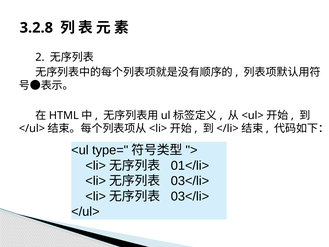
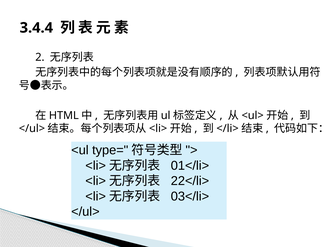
3.2.8: 3.2.8 -> 3.4.4 (36, 28)
03</li>: 03</li> -> 22</li> (190, 181)
